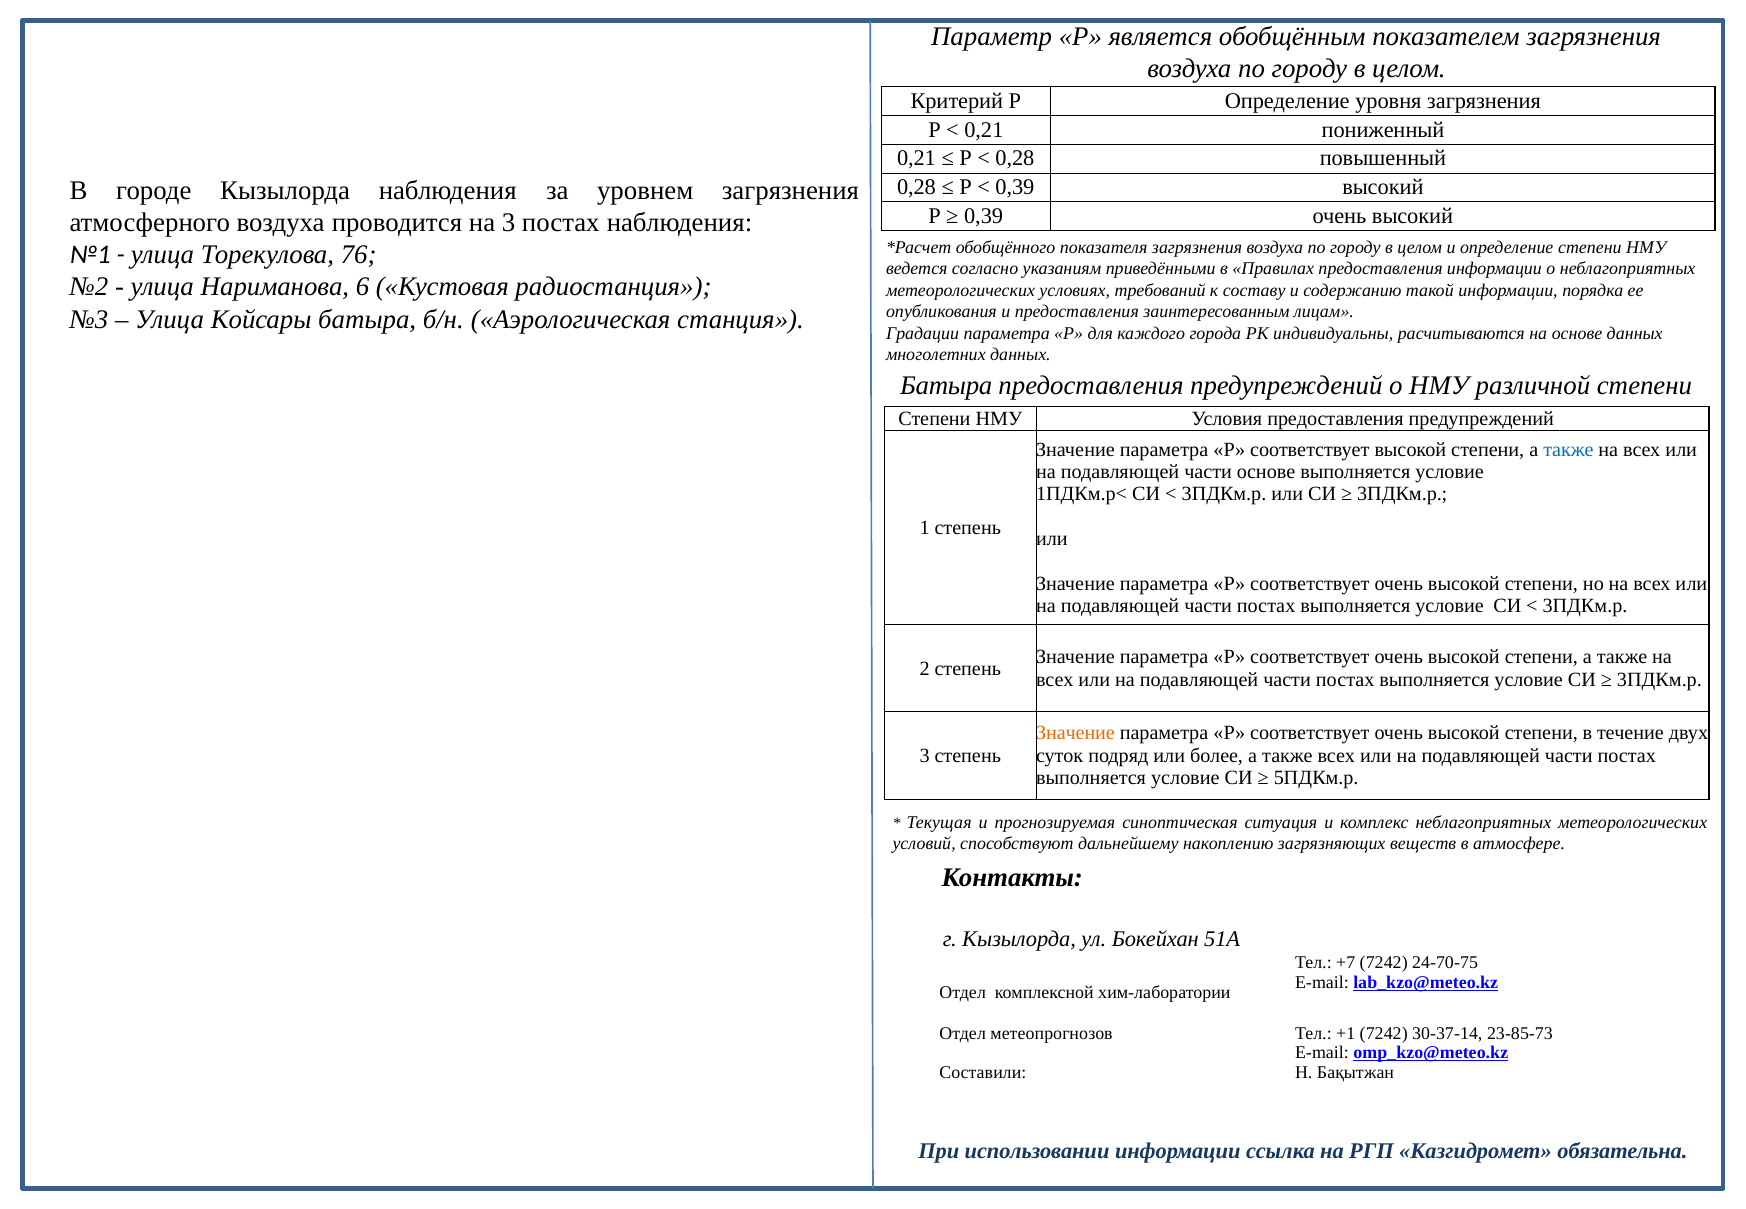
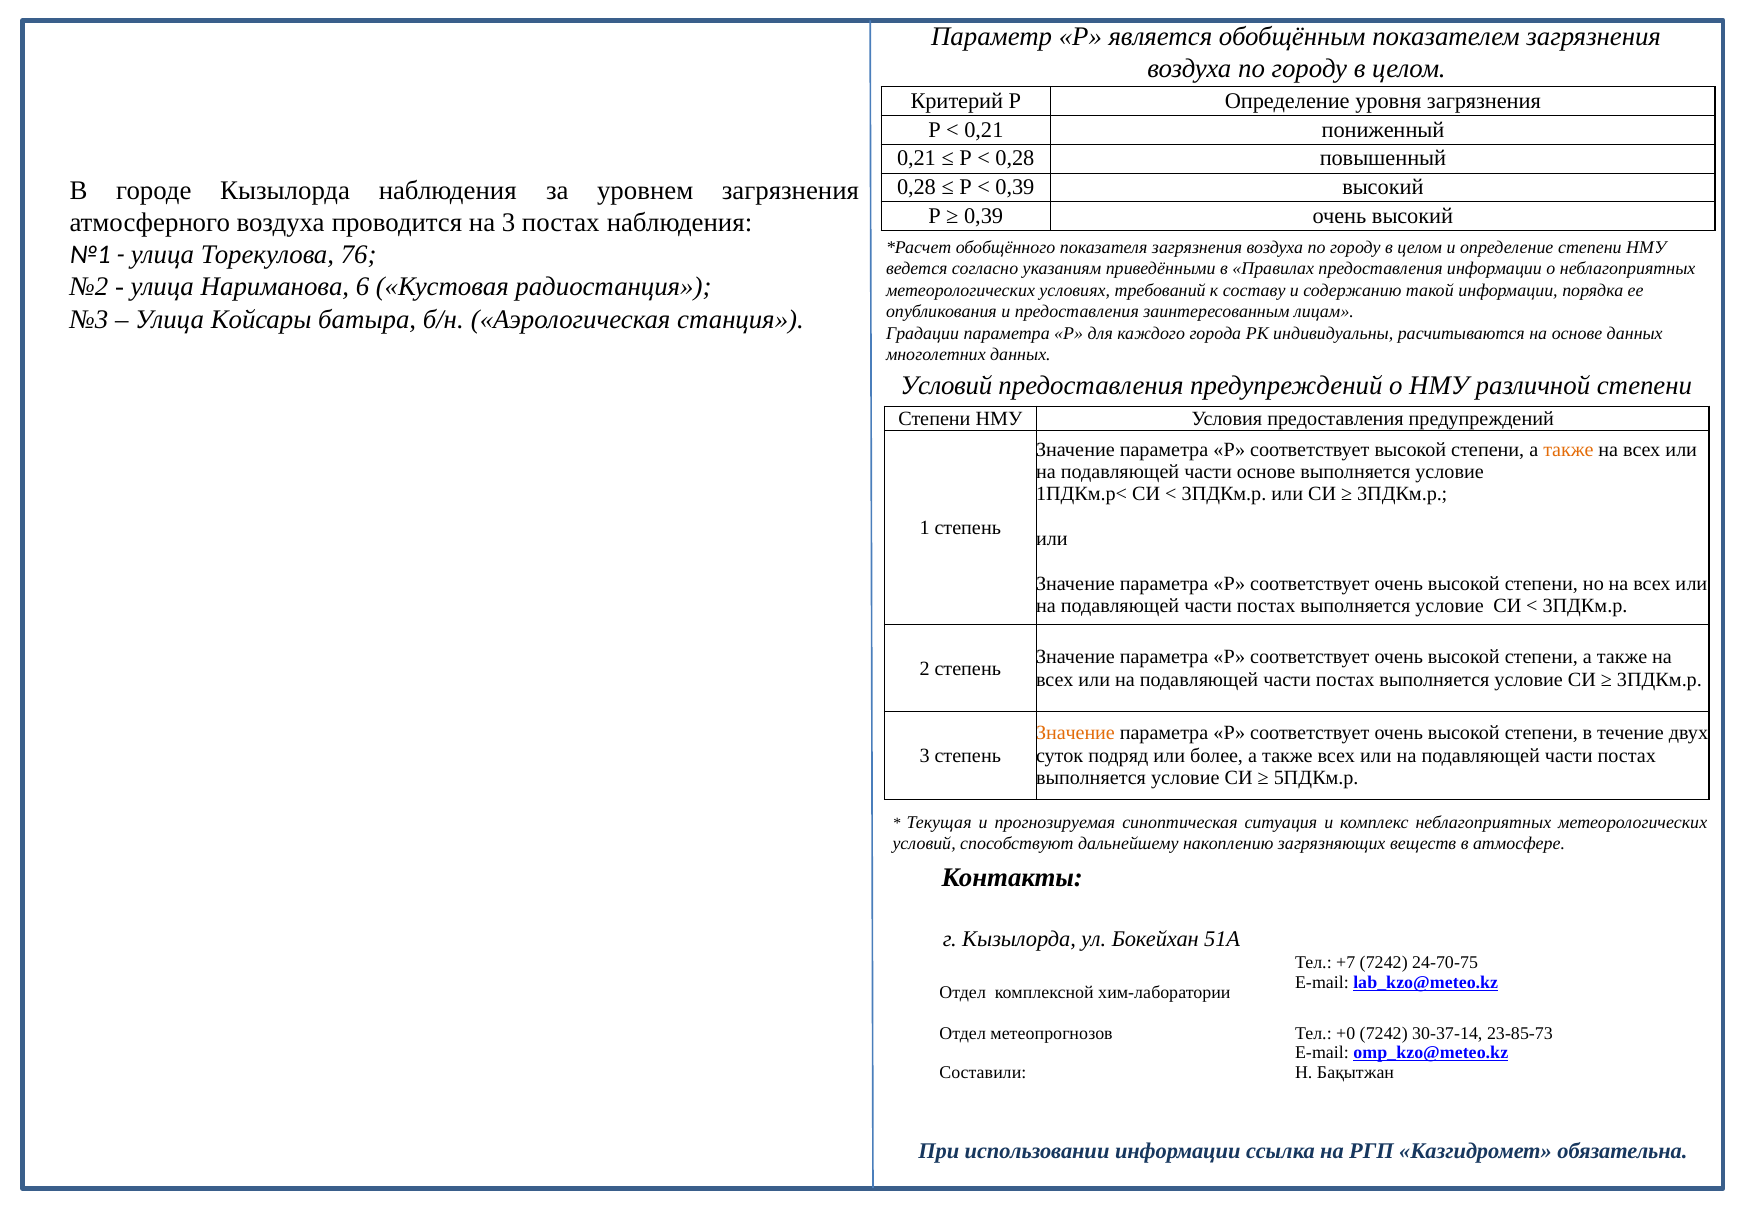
Батыра: Батыра -> Условий (946, 386)
также colour: blue -> orange (1568, 449)
+1: +1 -> +0 (1346, 1033)
